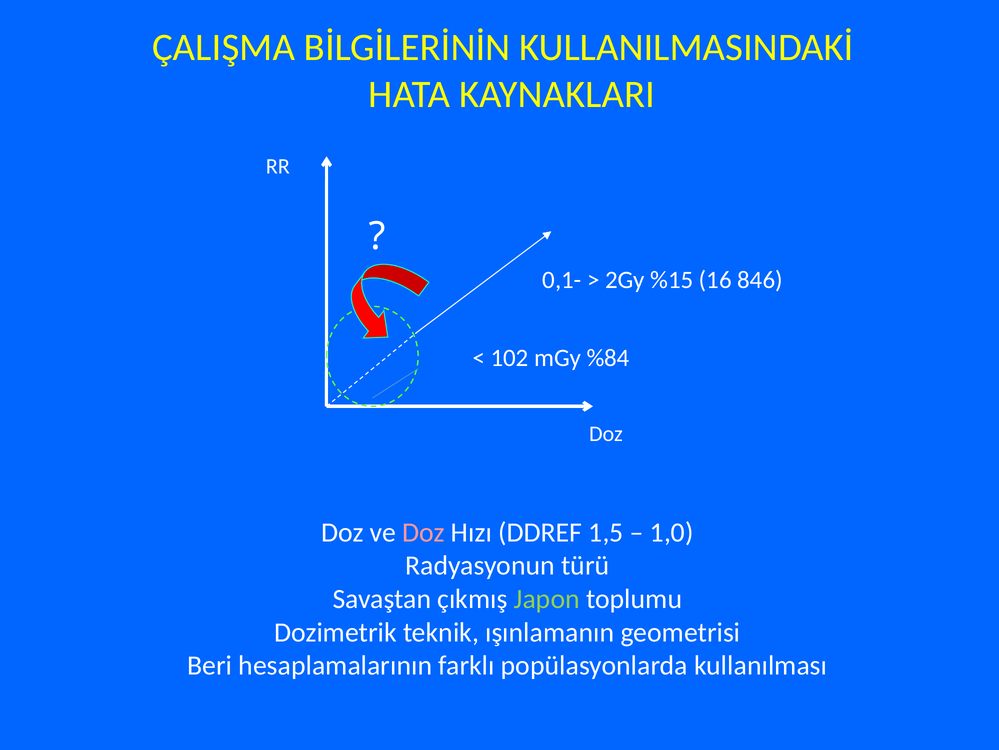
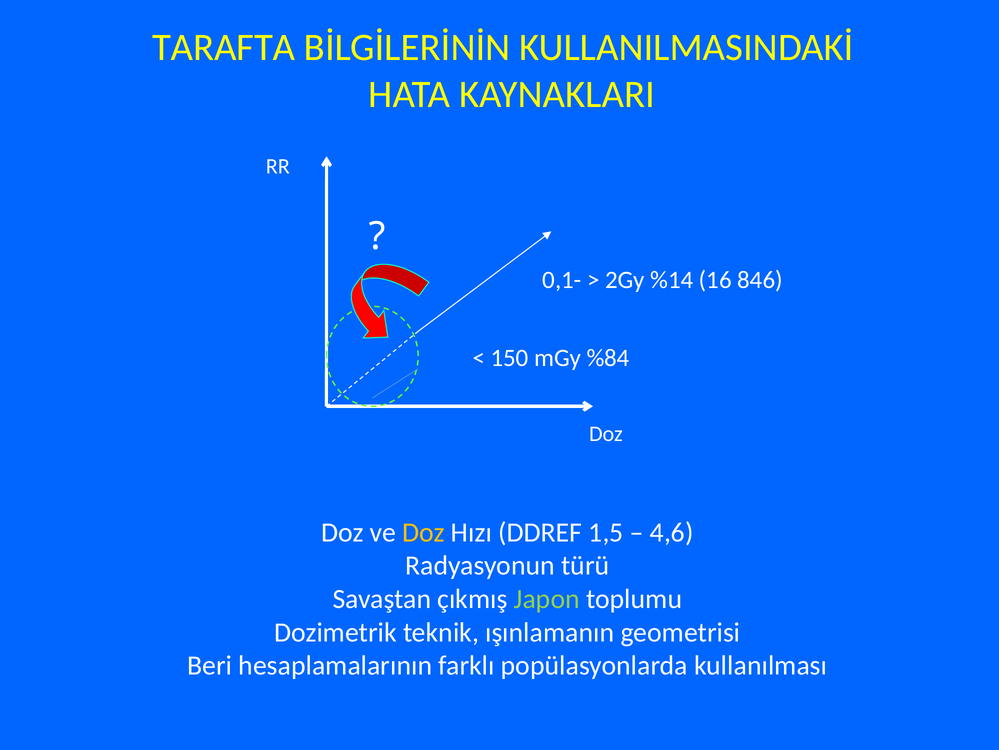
ÇALIŞMA: ÇALIŞMA -> TARAFTA (224, 48)
%15: %15 -> %14 (672, 280)
102: 102 -> 150 (510, 357)
Doz colour: pink -> yellow (423, 532)
1,0: 1,0 -> 4,6 (672, 532)
